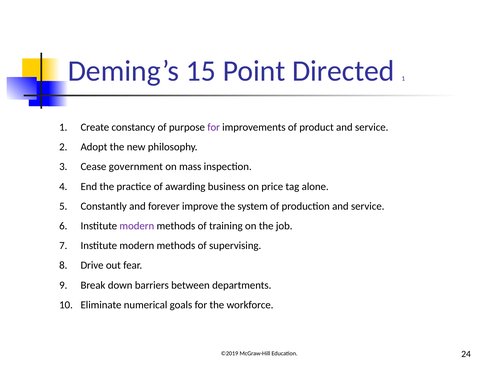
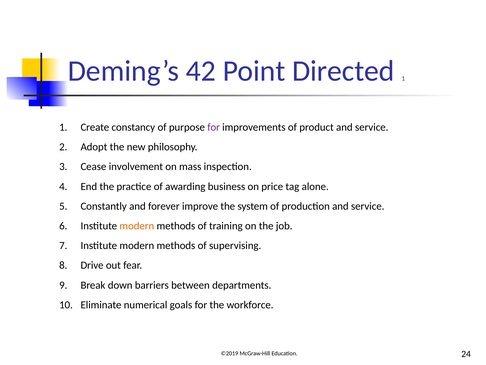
15: 15 -> 42 (201, 71)
government: government -> involvement (136, 167)
modern colour: purple -> orange (137, 226)
